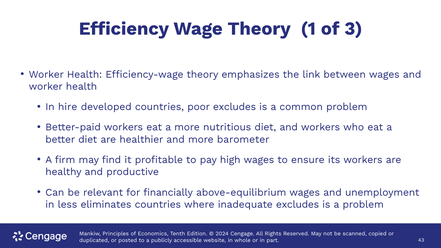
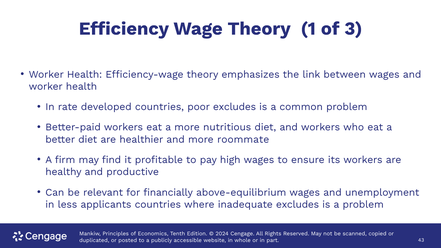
hire: hire -> rate (68, 107)
barometer: barometer -> roommate (243, 139)
eliminates: eliminates -> applicants (106, 205)
